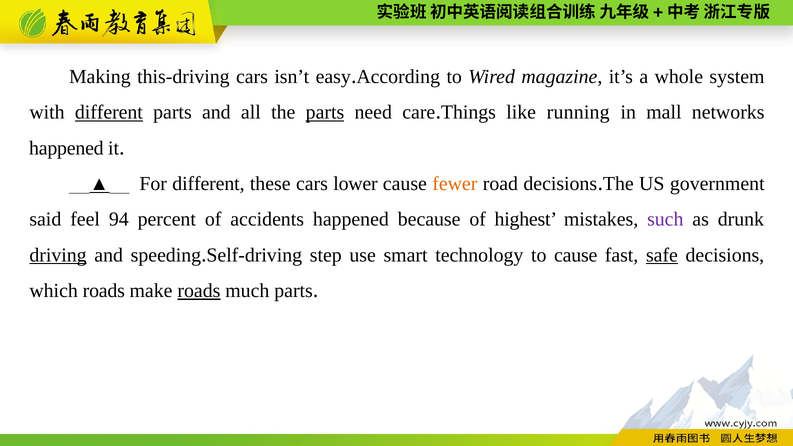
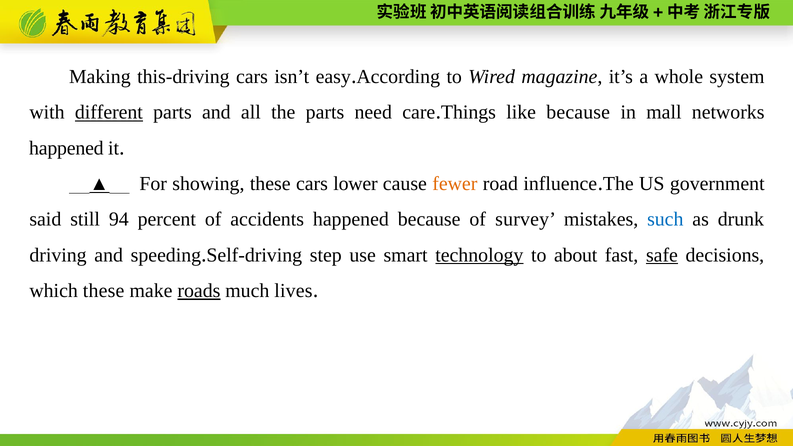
parts underline: present -> none (325, 112)
like running: running -> because (578, 112)
For different: different -> showing (208, 184)
road decisions: decisions -> influence (560, 184)
feel: feel -> still (85, 219)
highest: highest -> survey (526, 219)
such colour: purple -> blue (665, 219)
driving underline: present -> none (58, 255)
technology underline: none -> present (479, 255)
to cause: cause -> about (576, 255)
which roads: roads -> these (104, 291)
much parts: parts -> lives (293, 291)
